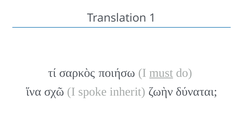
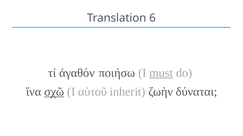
1: 1 -> 6 (153, 18)
σαρκὸς: σαρκὸς -> ἀγαθόν (77, 73)
σχῶ underline: none -> present (54, 92)
spoke: spoke -> αὐτοῦ (93, 92)
